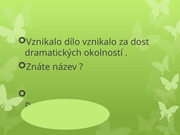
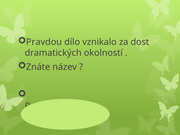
Vznikalo: Vznikalo -> Pravdou (44, 42)
